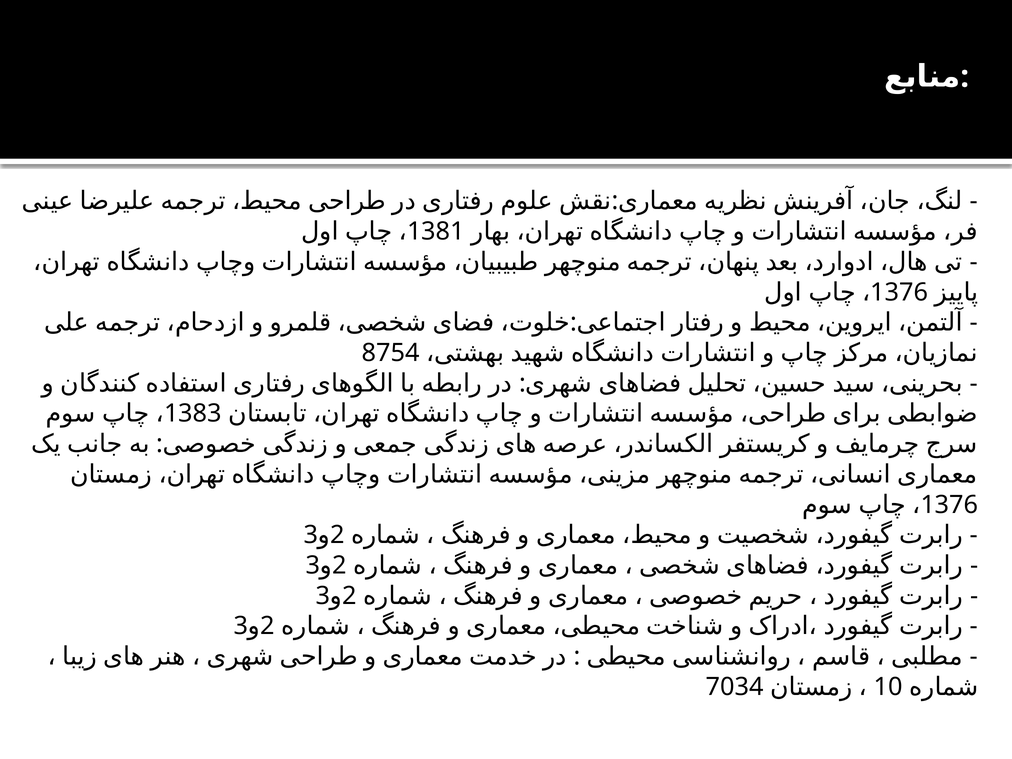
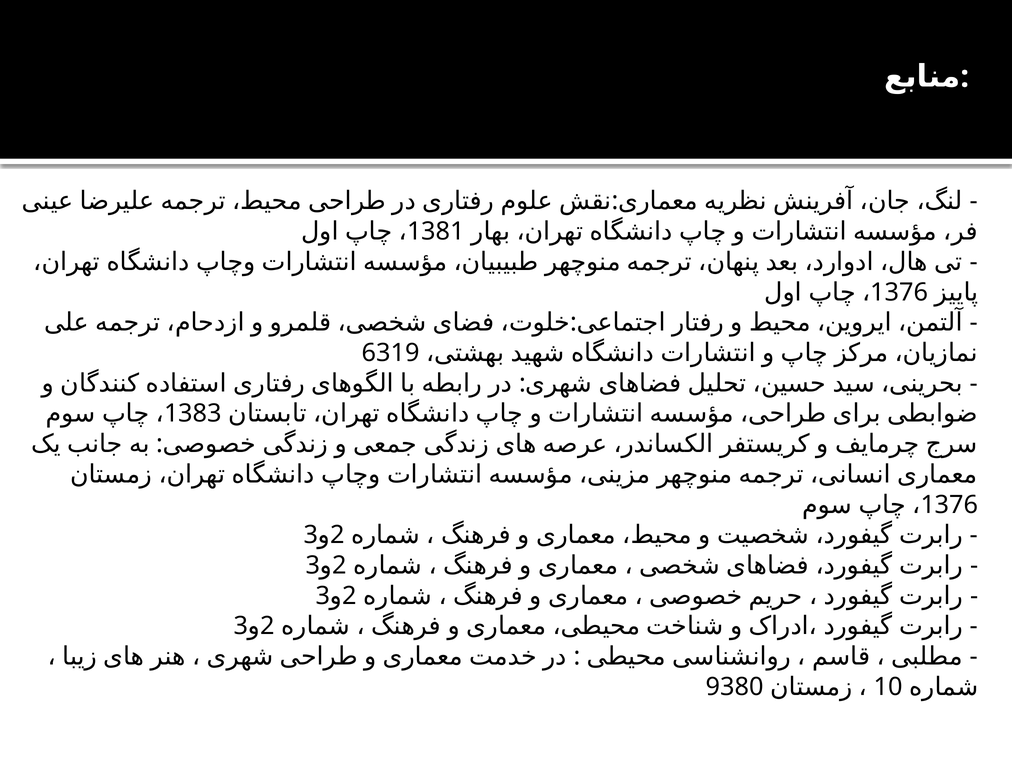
8754: 8754 -> 6319 (391, 353)
7034: 7034 -> 9380 (735, 687)
